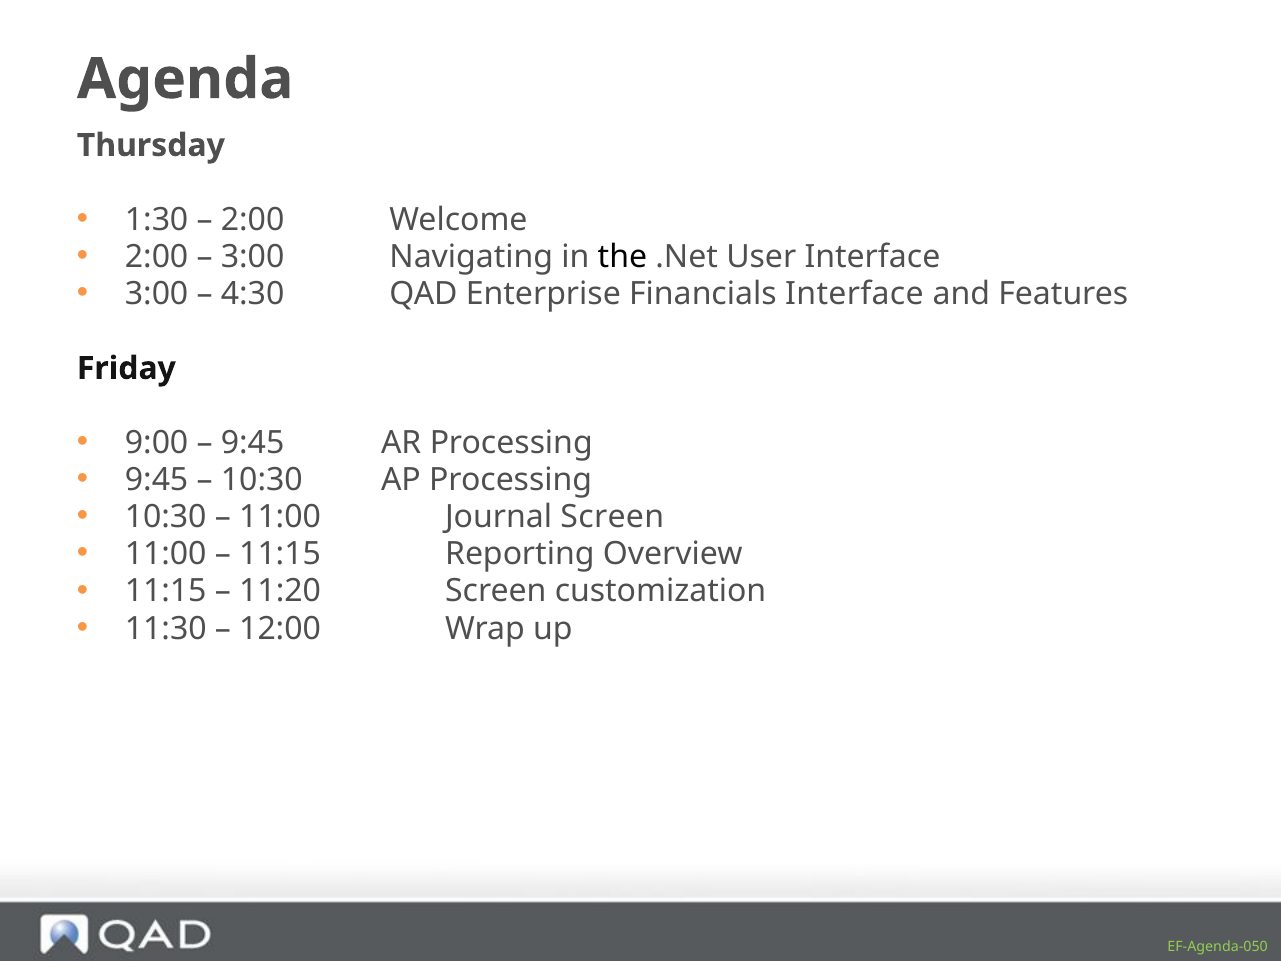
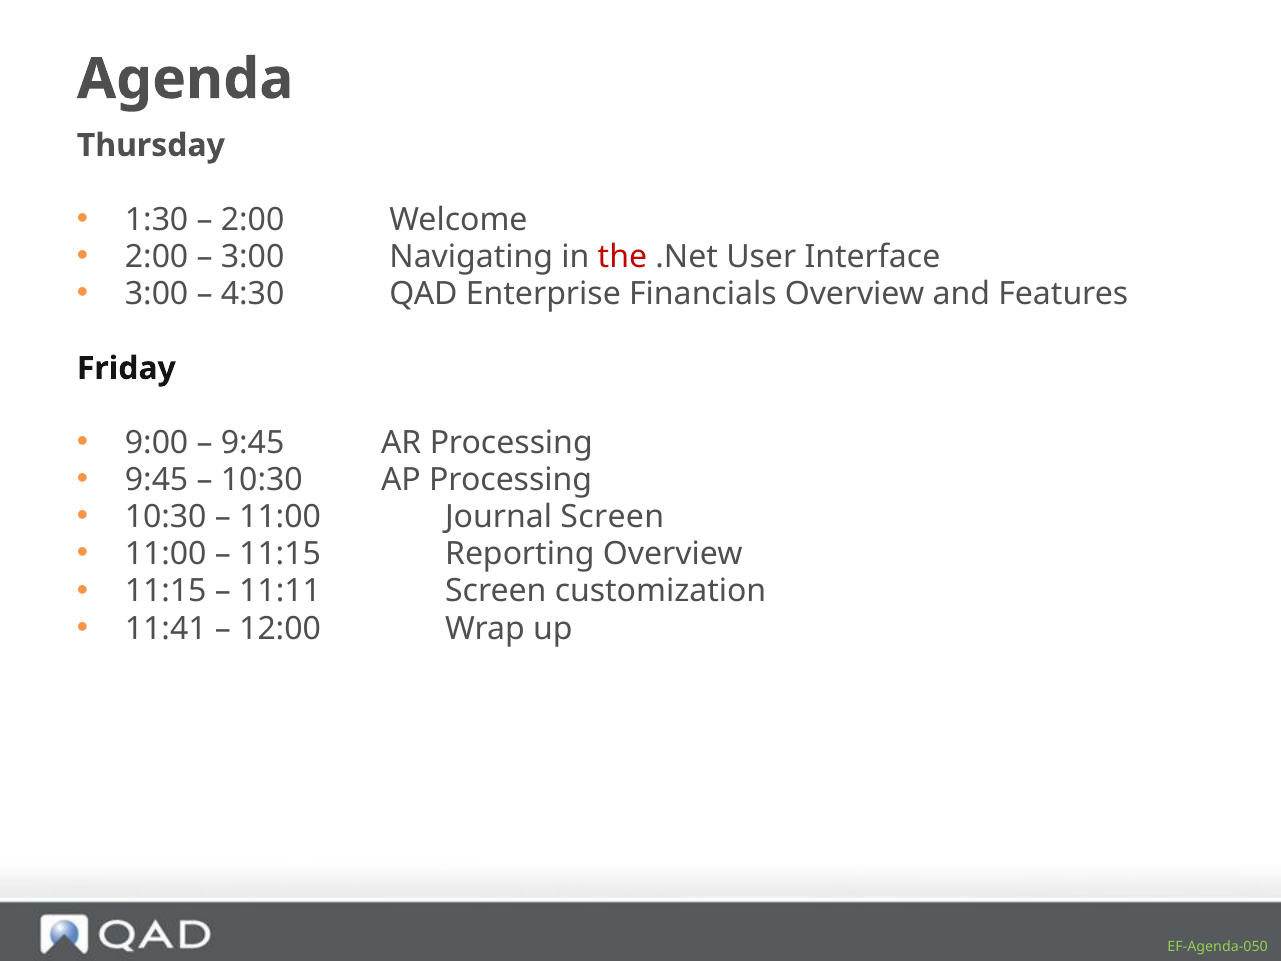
the colour: black -> red (622, 257)
Financials Interface: Interface -> Overview (855, 294)
11:20: 11:20 -> 11:11 (280, 591)
11:30: 11:30 -> 11:41 (166, 628)
